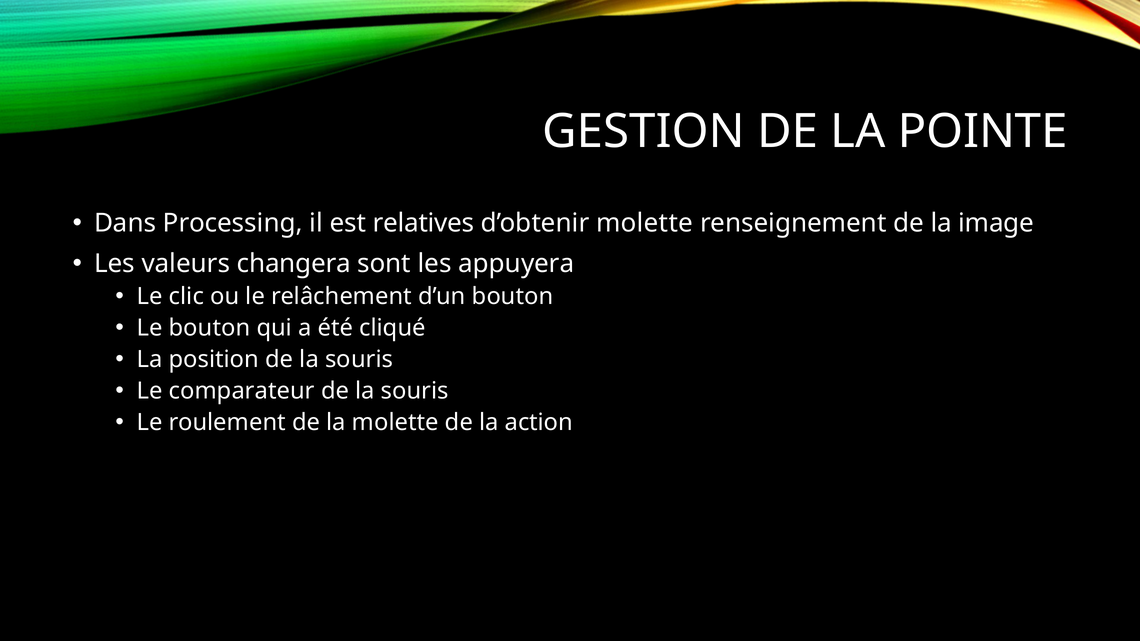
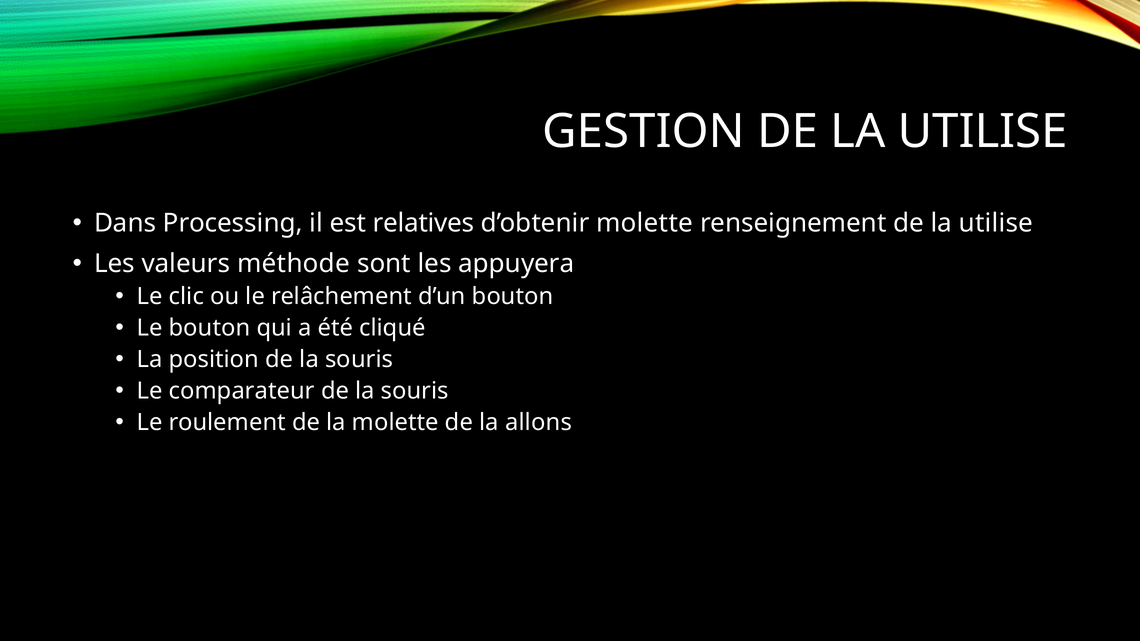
GESTION DE LA POINTE: POINTE -> UTILISE (983, 132)
renseignement de la image: image -> utilise (996, 223)
changera: changera -> méthode (294, 263)
action: action -> allons (539, 423)
